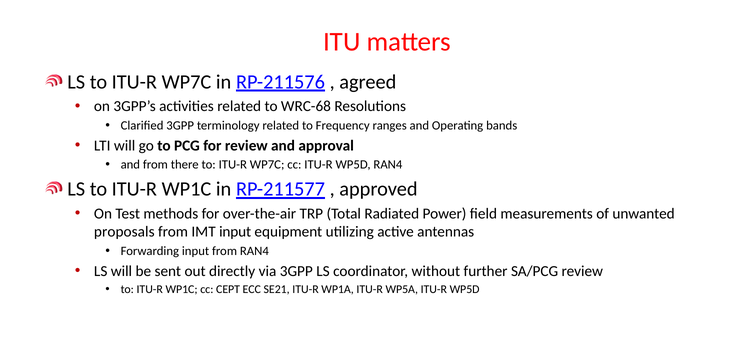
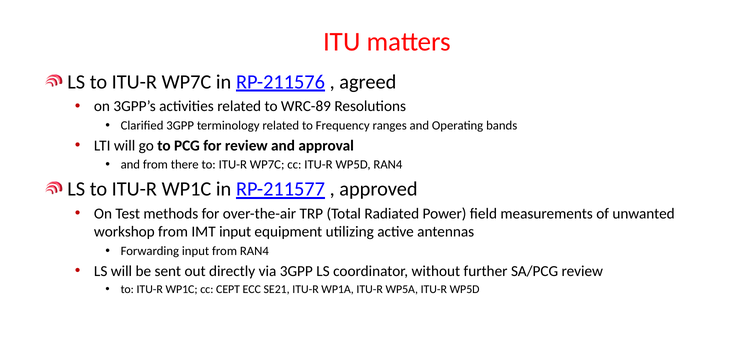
WRC-68: WRC-68 -> WRC-89 (306, 106)
proposals: proposals -> workshop (124, 232)
